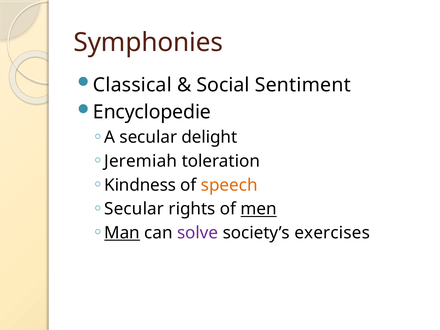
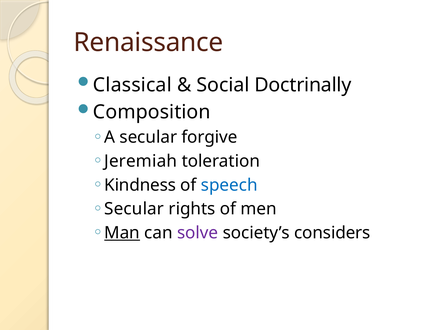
Symphonies: Symphonies -> Renaissance (148, 43)
Sentiment: Sentiment -> Doctrinally (303, 85)
Encyclopedie: Encyclopedie -> Composition (152, 112)
delight: delight -> forgive (209, 137)
speech colour: orange -> blue (229, 185)
men underline: present -> none (259, 209)
exercises: exercises -> considers (332, 233)
